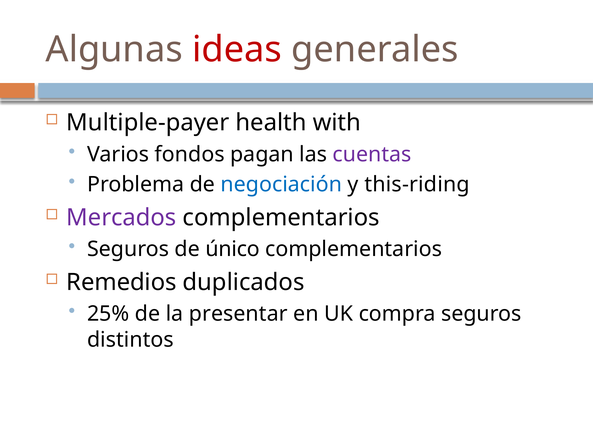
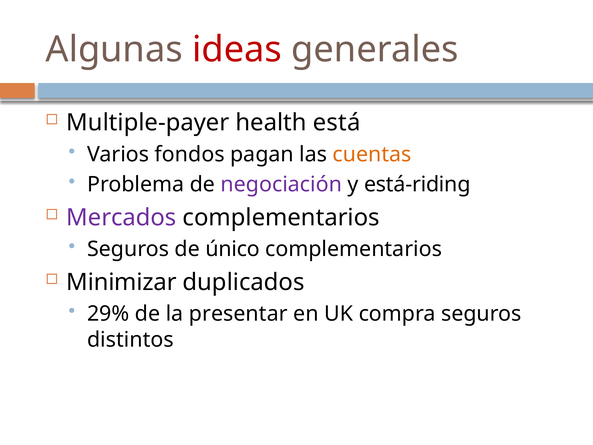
with: with -> está (337, 123)
cuentas colour: purple -> orange (372, 154)
negociación colour: blue -> purple (281, 184)
this-riding: this-riding -> está-riding (417, 184)
Remedios: Remedios -> Minimizar (121, 282)
25%: 25% -> 29% (108, 314)
